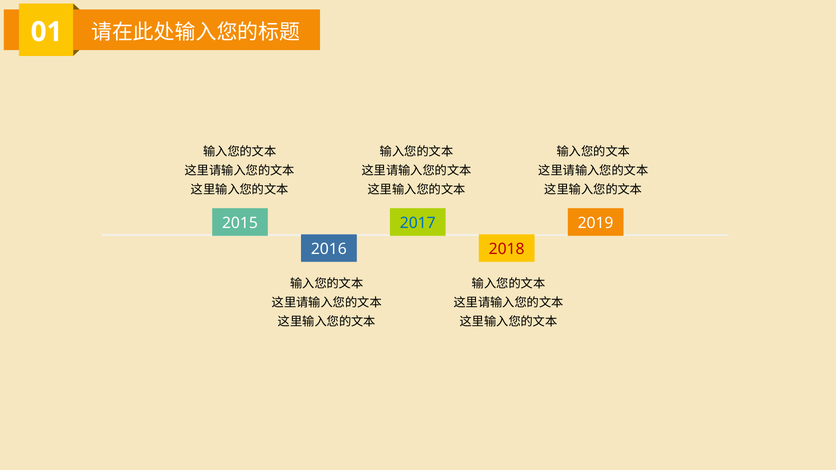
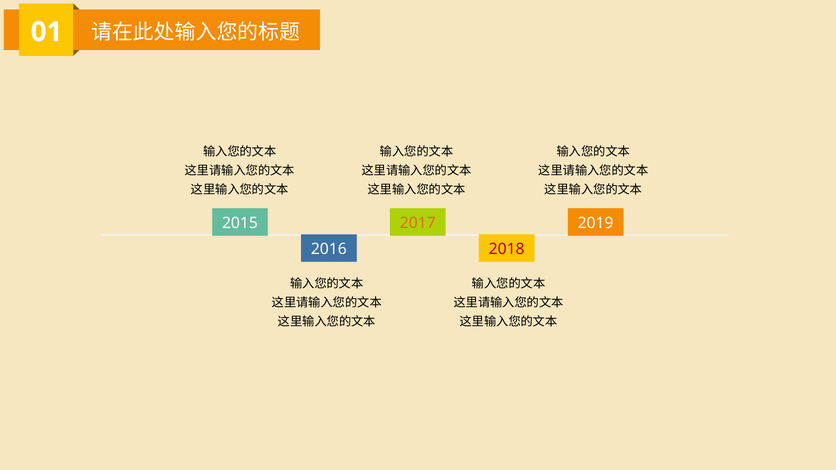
2017 colour: blue -> orange (418, 223)
